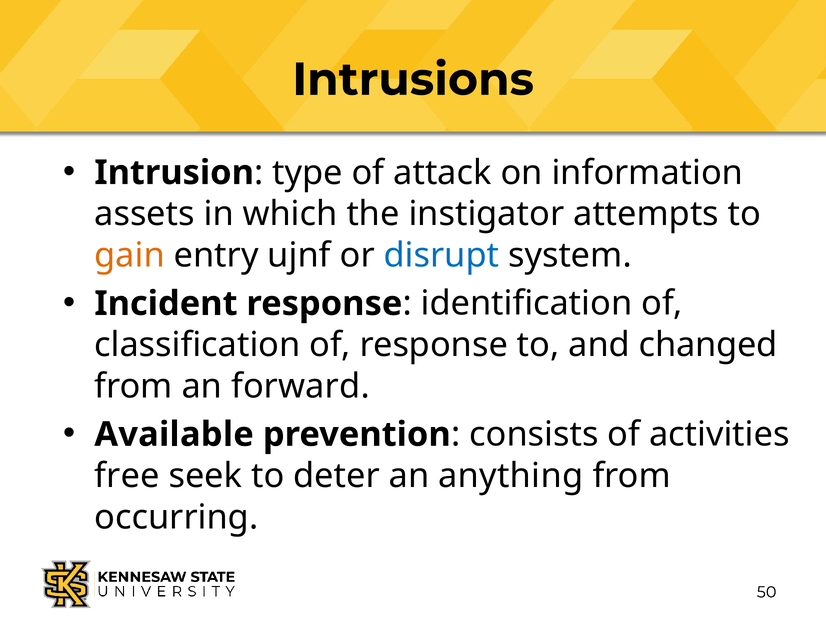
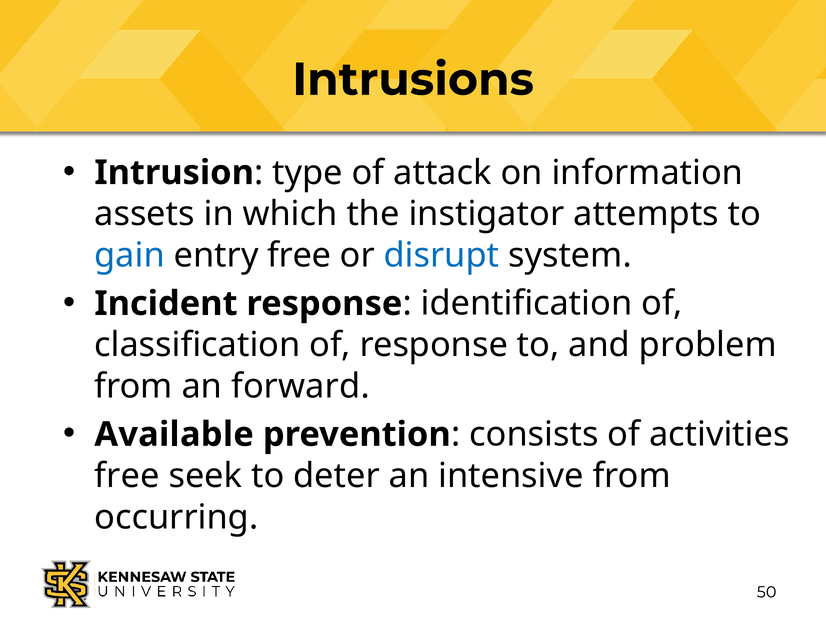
gain colour: orange -> blue (130, 255)
entry ujnf: ujnf -> free (299, 255)
changed: changed -> problem (708, 345)
anything: anything -> intensive (511, 475)
